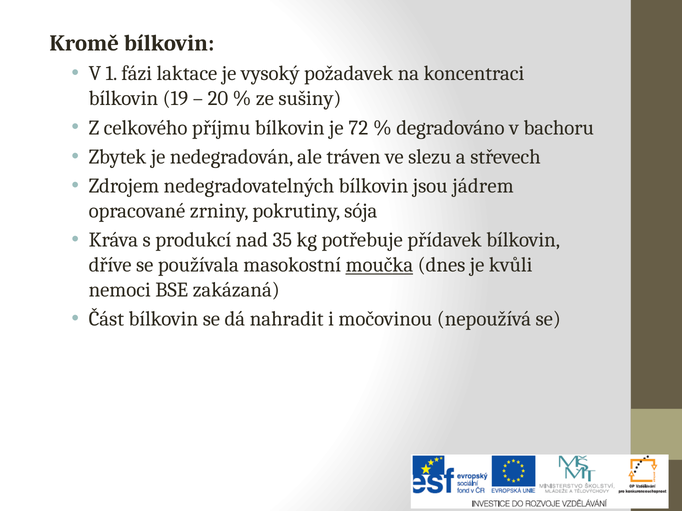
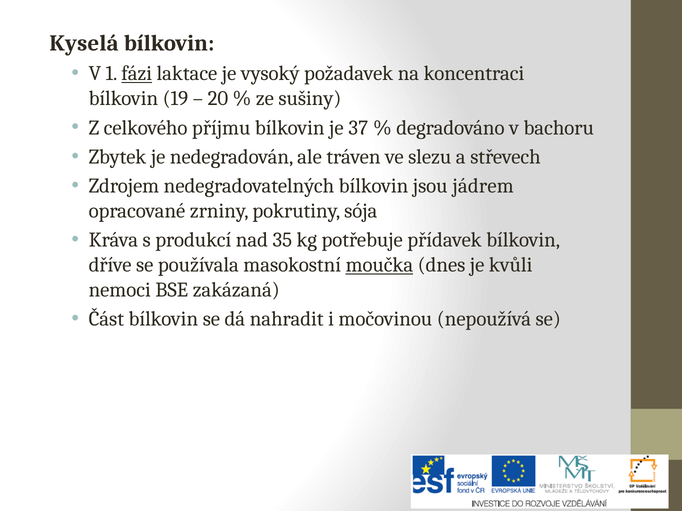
Kromě: Kromě -> Kyselá (84, 43)
fázi underline: none -> present (137, 74)
72: 72 -> 37 (358, 128)
